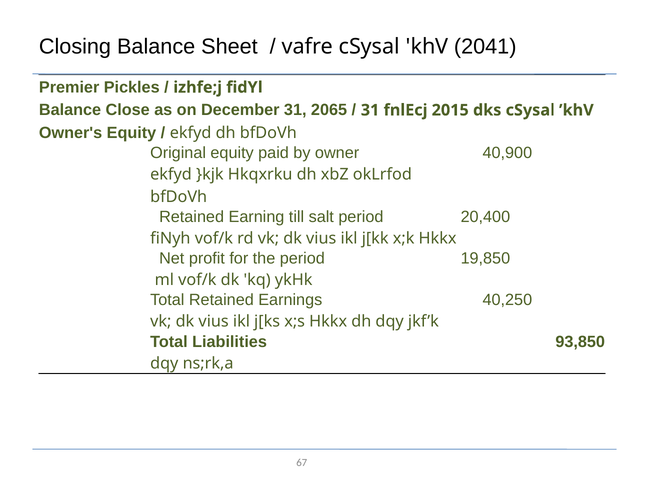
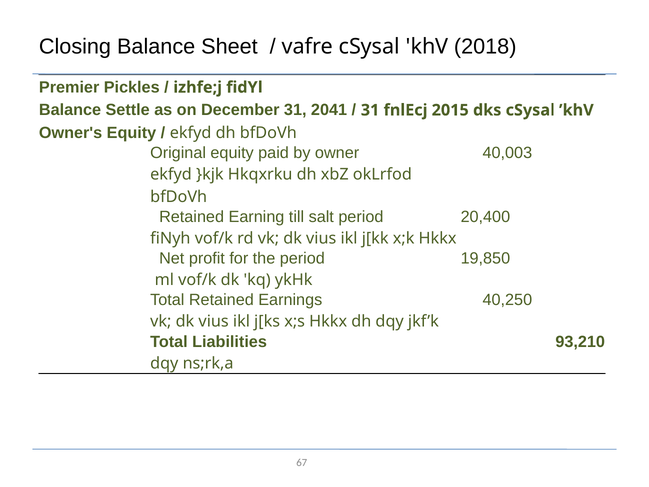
2041: 2041 -> 2018 (485, 46)
Close: Close -> Settle (128, 110)
2065: 2065 -> 2041 (329, 110)
40,900: 40,900 -> 40,003 (507, 153)
93,850: 93,850 -> 93,210 (580, 342)
